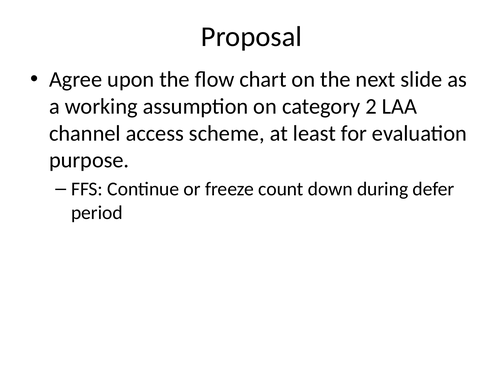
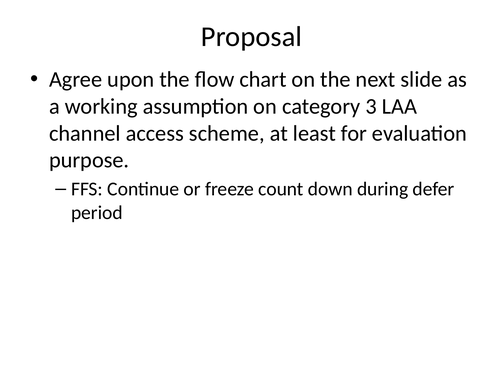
2: 2 -> 3 (371, 106)
